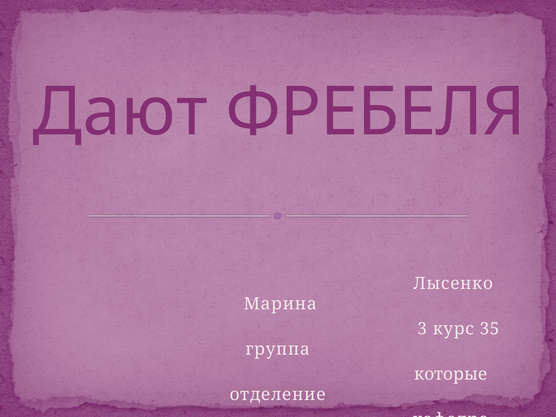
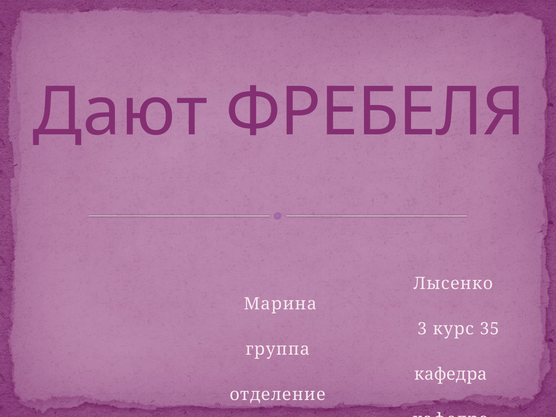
которые: которые -> кафедра (451, 374)
